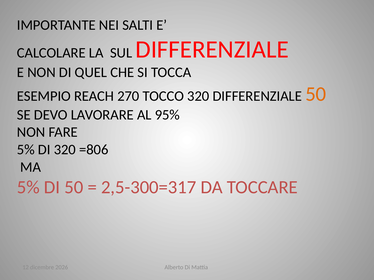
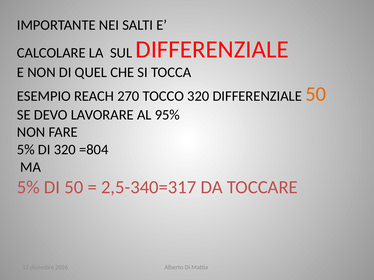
=806: =806 -> =804 (94, 150)
2,5-300=317: 2,5-300=317 -> 2,5-340=317 (149, 188)
